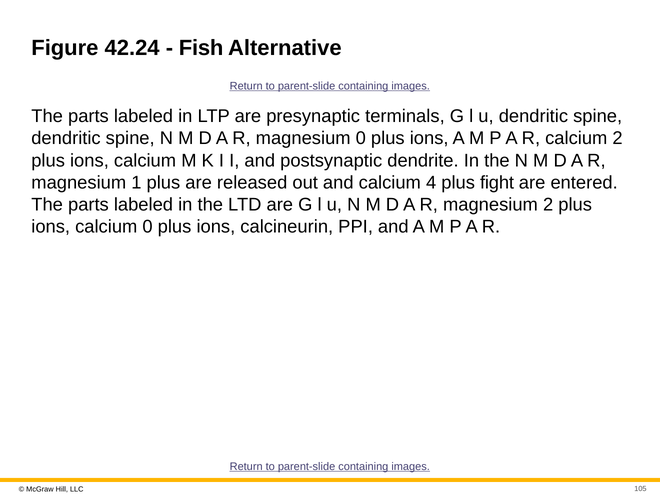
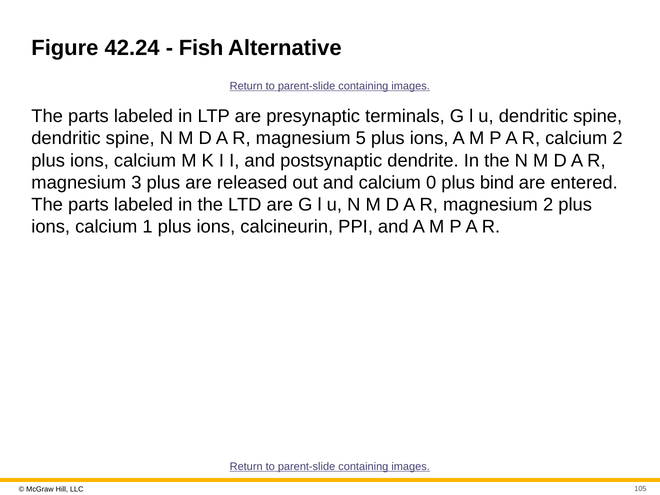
magnesium 0: 0 -> 5 (361, 138)
1: 1 -> 3 (136, 182)
4: 4 -> 0 (431, 182)
fight: fight -> bind (497, 182)
calcium 0: 0 -> 1 (148, 226)
